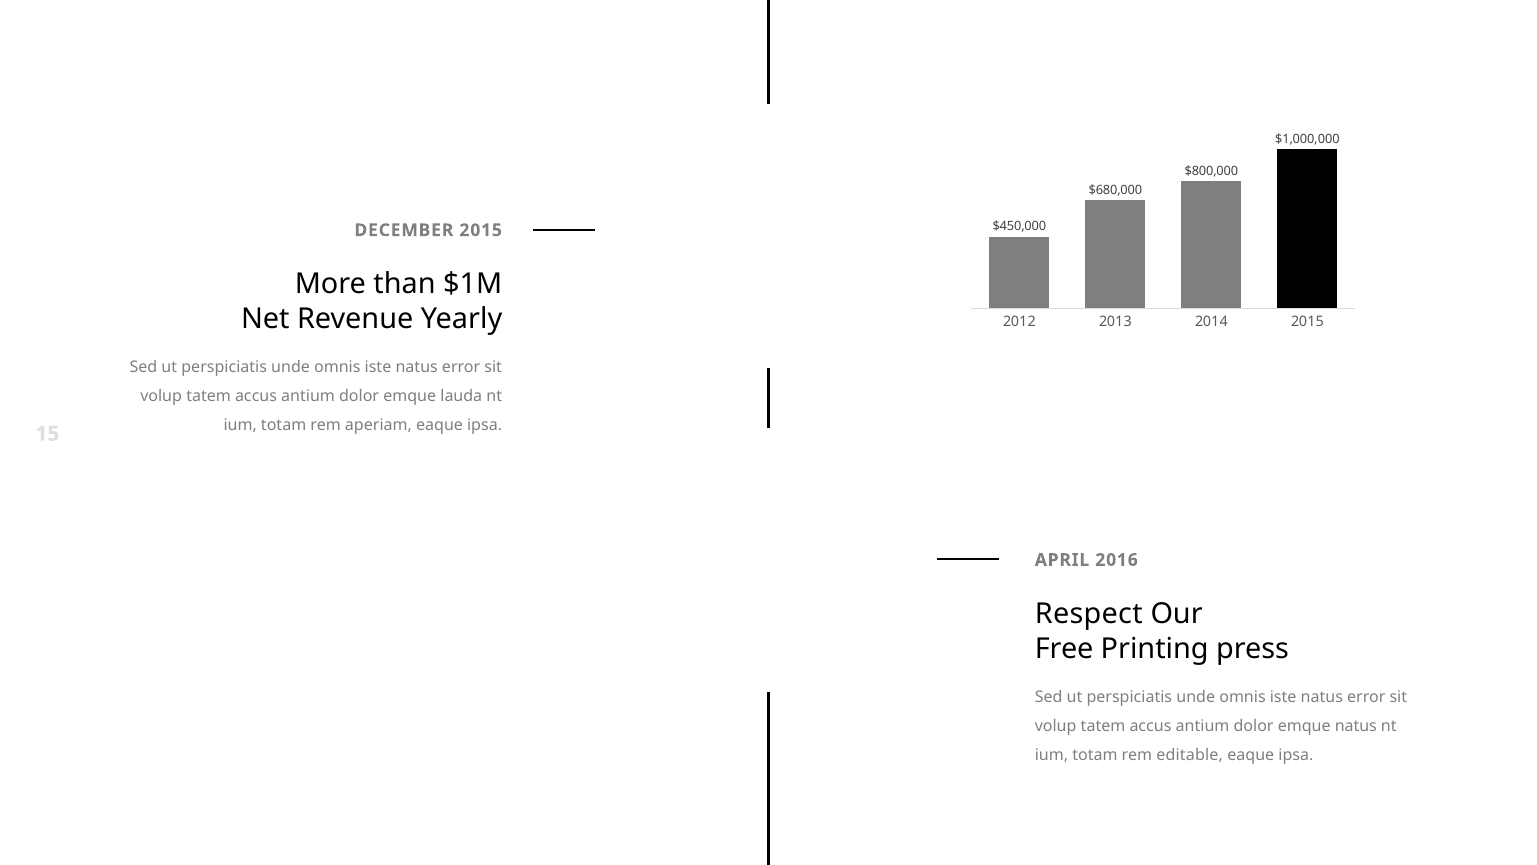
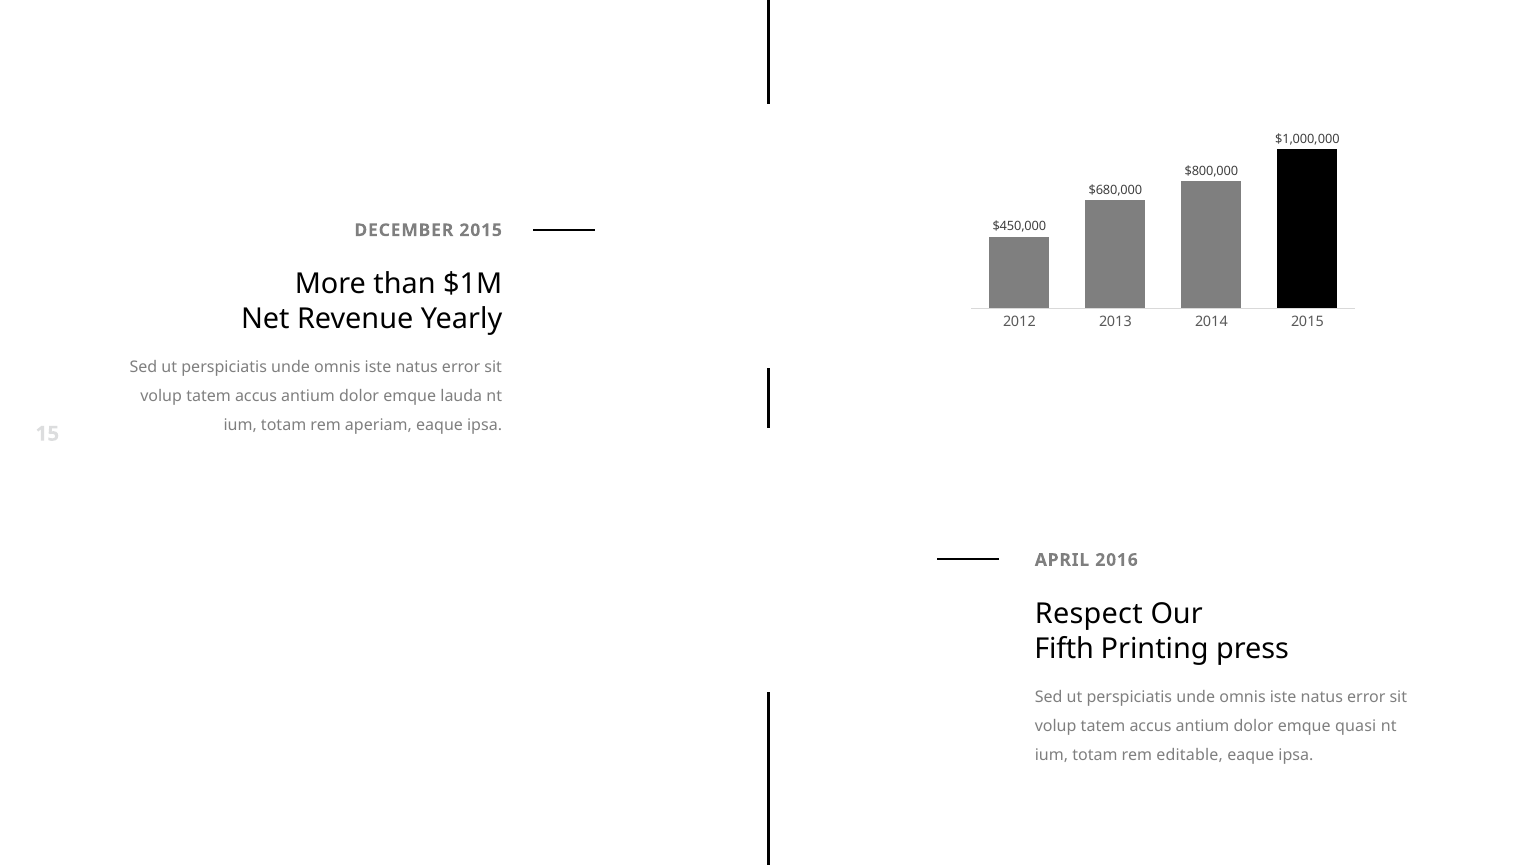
Free: Free -> Fifth (1064, 648)
emque natus: natus -> quasi (1356, 726)
